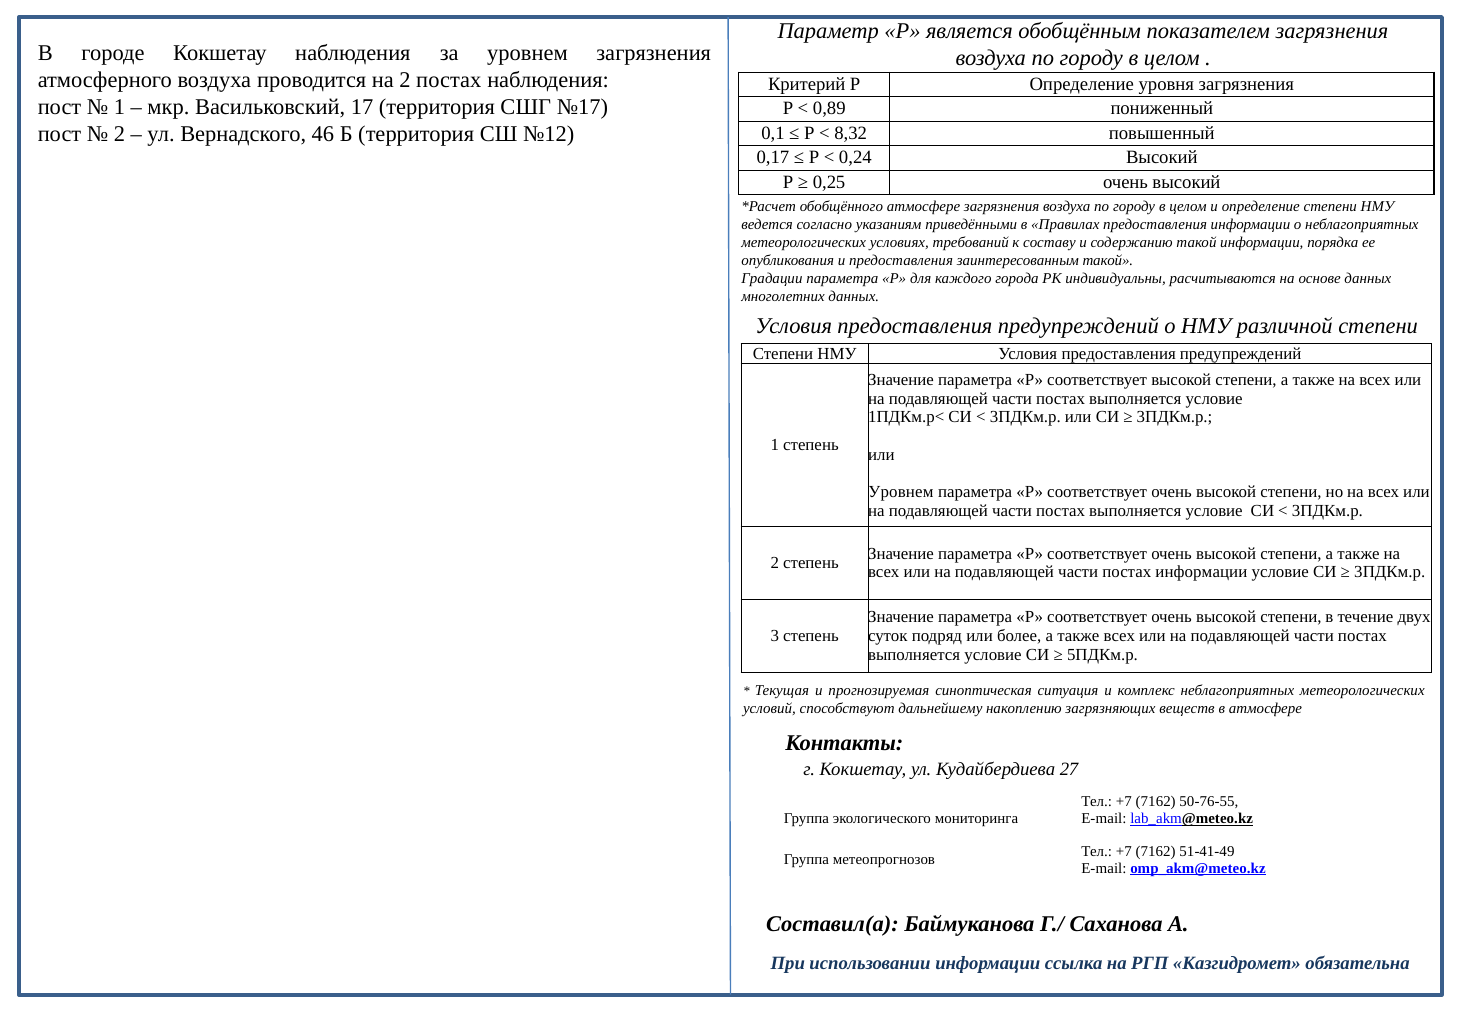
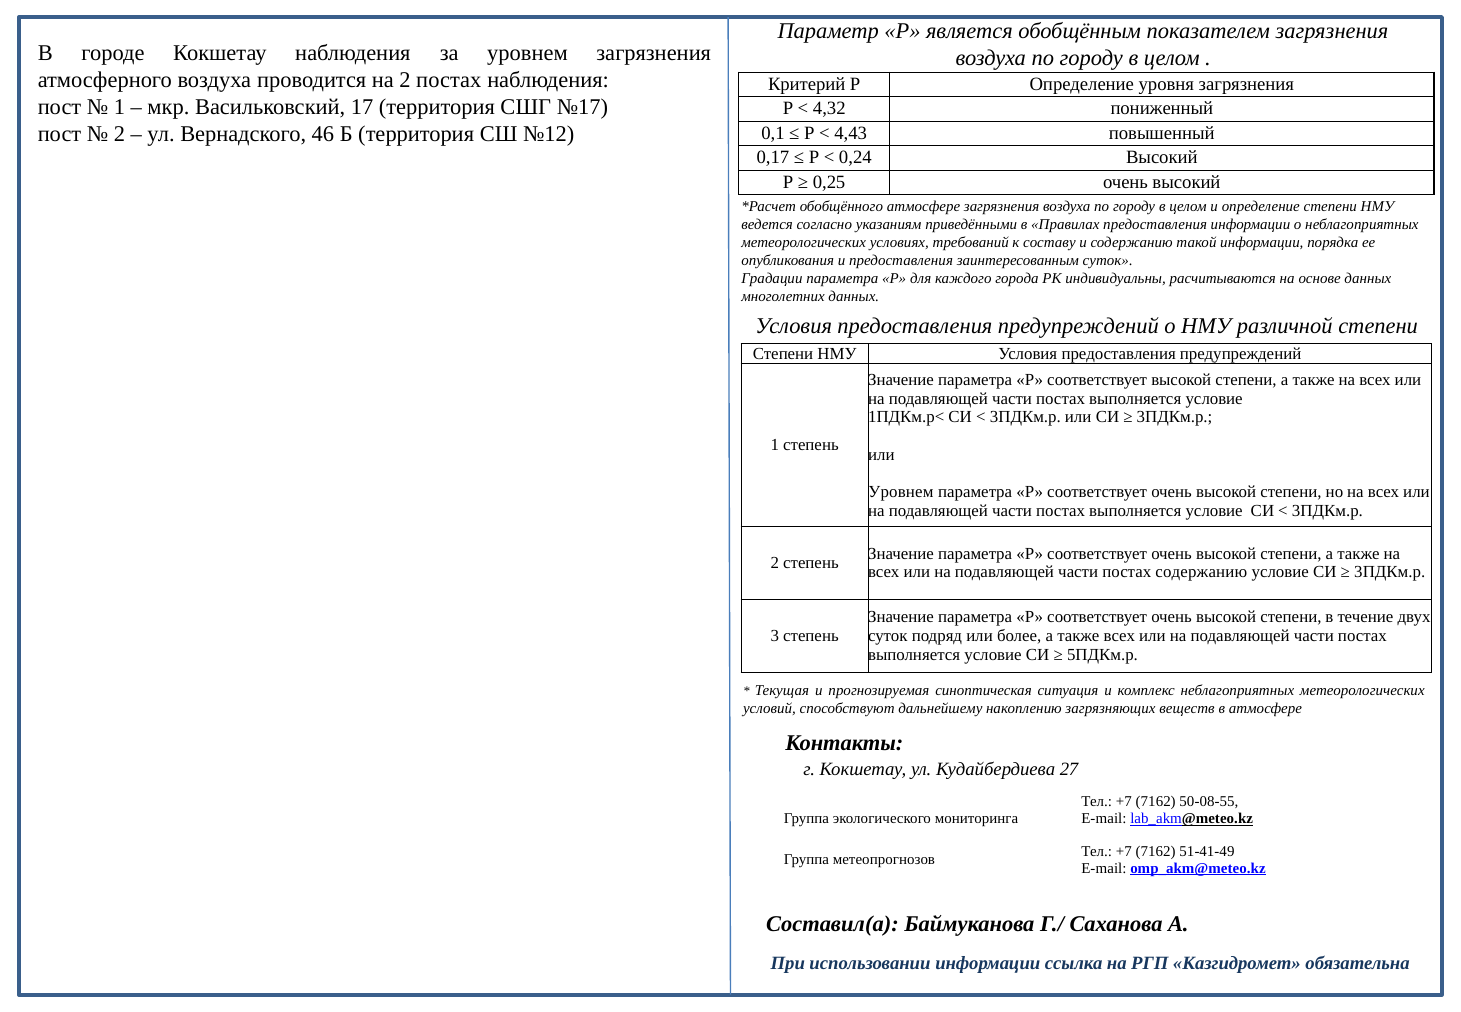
0,89: 0,89 -> 4,32 (829, 108)
8,32: 8,32 -> 4,43 (851, 133)
заинтересованным такой: такой -> суток (1108, 260)
постах информации: информации -> содержанию (1201, 572)
50-76-55: 50-76-55 -> 50-08-55 (1209, 802)
